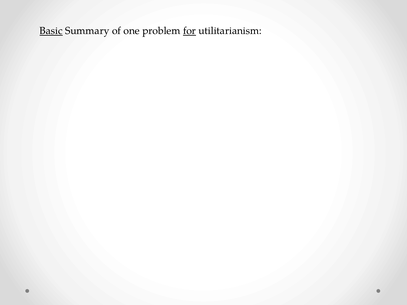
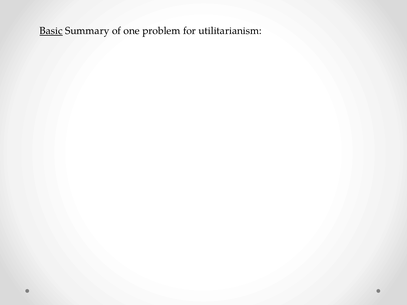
for underline: present -> none (189, 31)
